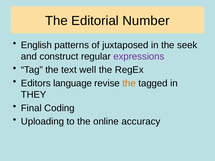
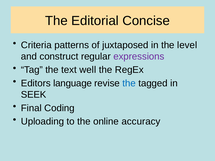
Number: Number -> Concise (146, 21)
English: English -> Criteria (36, 45)
seek: seek -> level (187, 45)
the colour: orange -> blue (129, 83)
THEY: THEY -> SEEK (34, 95)
